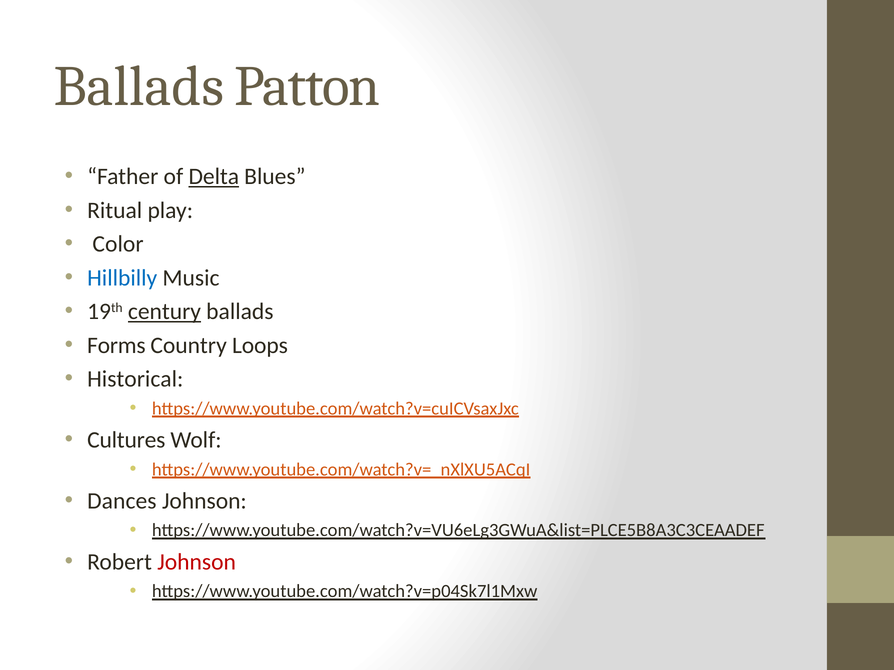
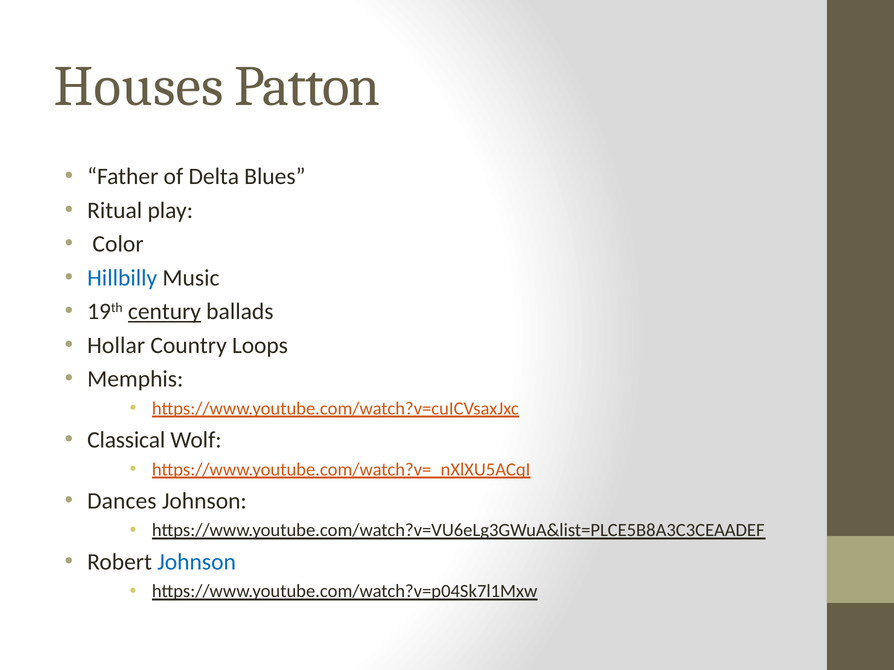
Ballads: Ballads -> Houses (139, 87)
Delta underline: present -> none (214, 177)
Forms: Forms -> Hollar (116, 345)
Historical: Historical -> Memphis (135, 379)
Cultures: Cultures -> Classical (126, 440)
Johnson colour: red -> blue (197, 562)
